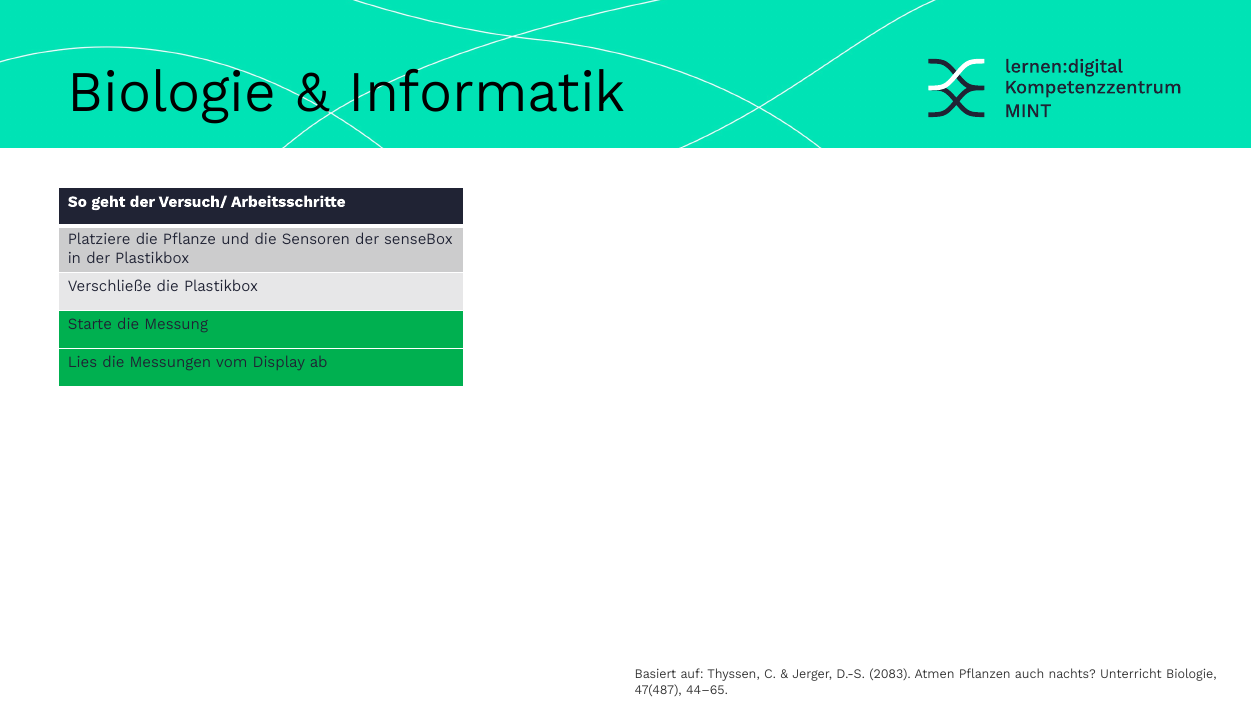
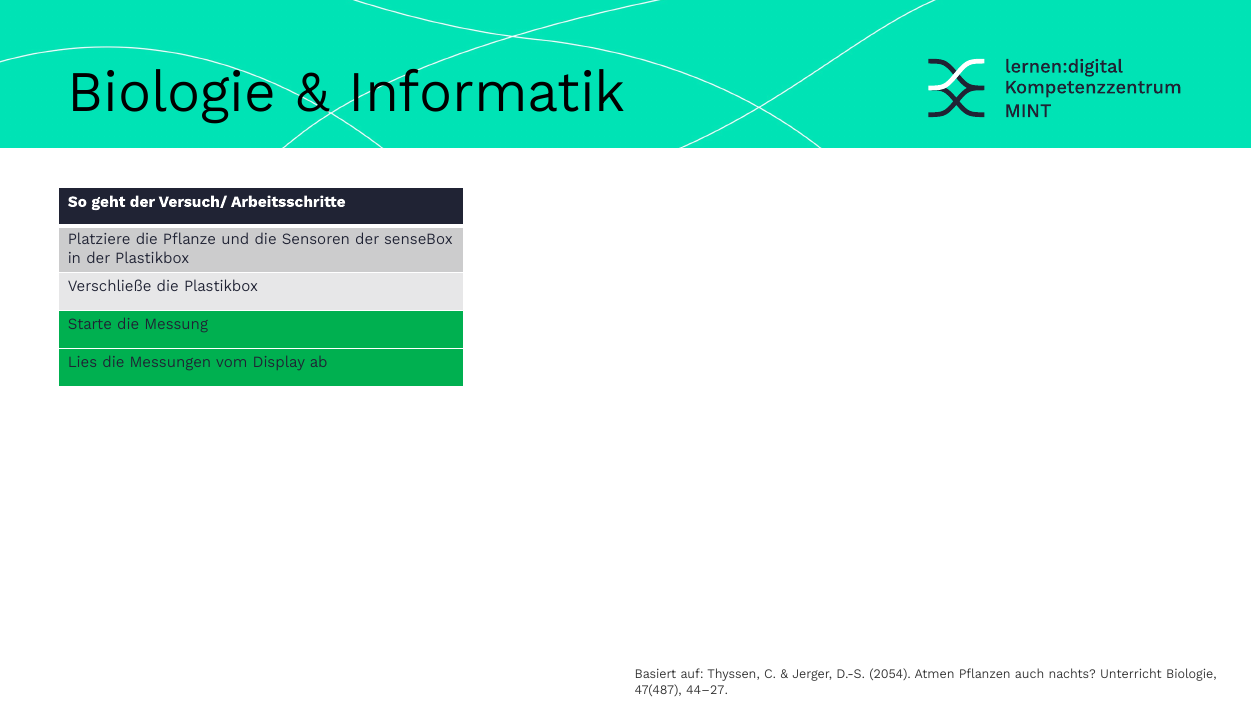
2083: 2083 -> 2054 (890, 674)
44–65: 44–65 -> 44–27 (707, 690)
